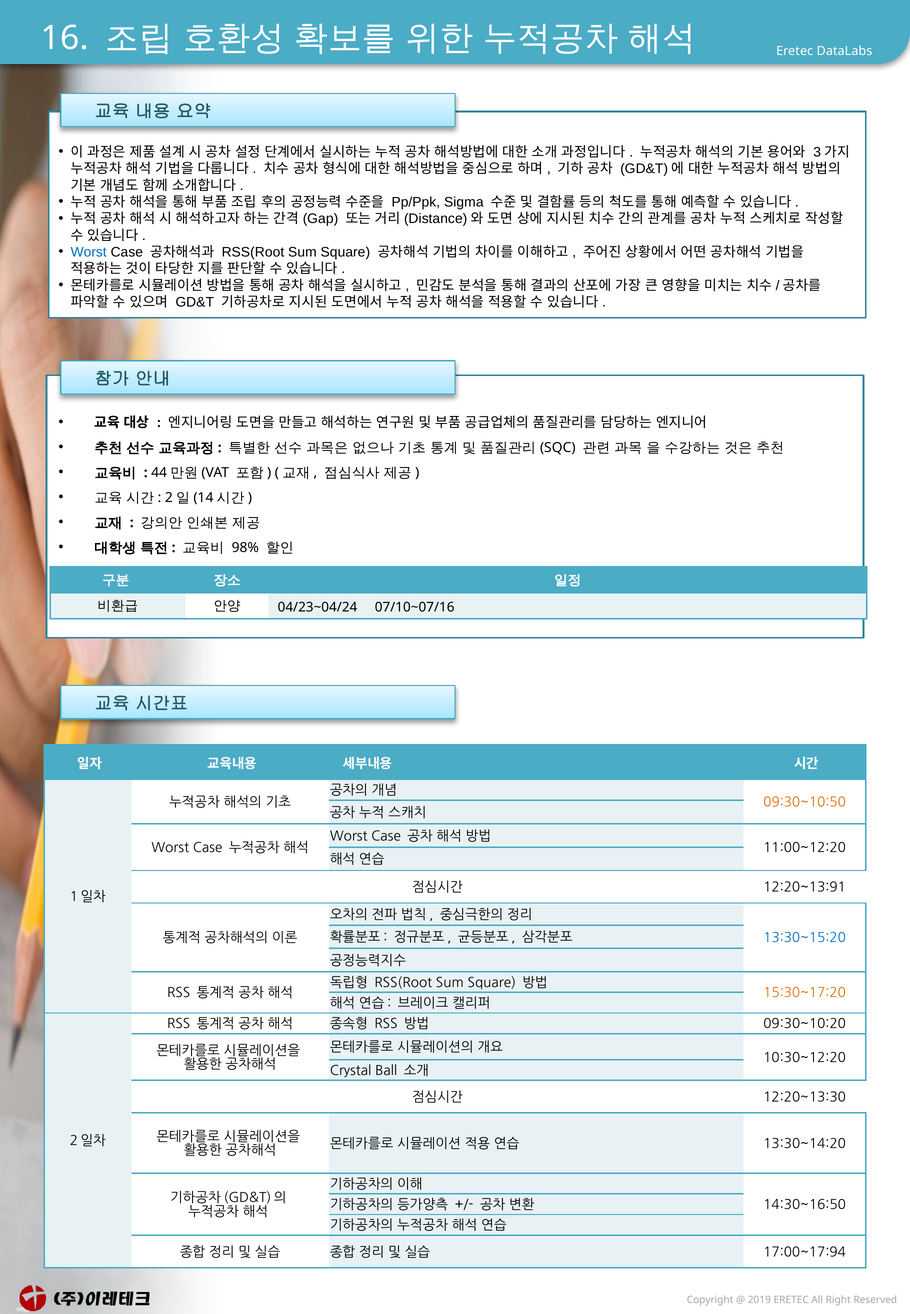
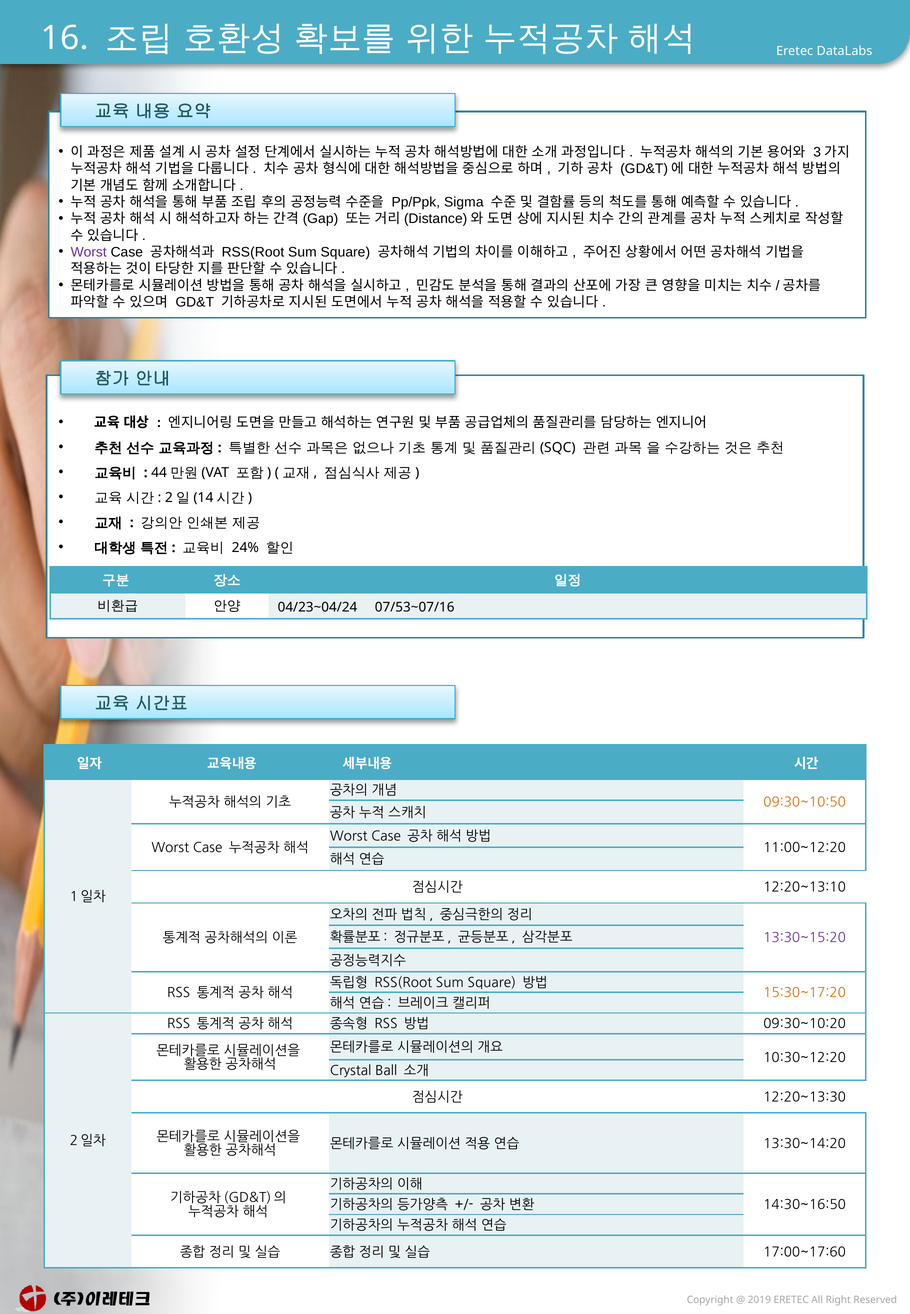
Worst colour: blue -> purple (89, 252)
98%: 98% -> 24% (245, 548)
07/10~07/16: 07/10~07/16 -> 07/53~07/16 (415, 607)
12:20~13:91: 12:20~13:91 -> 12:20~13:10 (805, 888)
13:30~15:20 colour: blue -> purple (805, 938)
17:00~17:94: 17:00~17:94 -> 17:00~17:60 (805, 1253)
